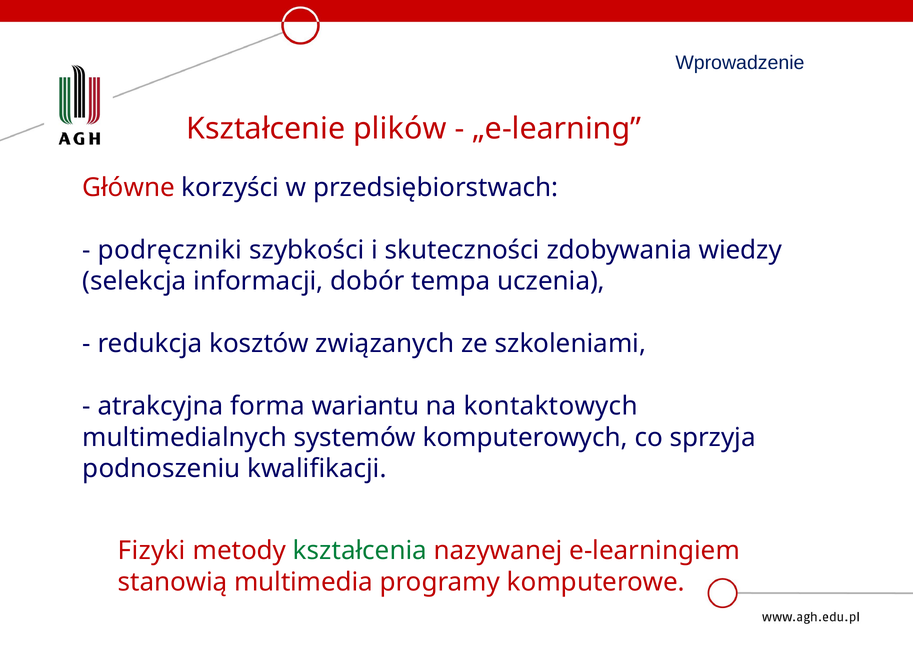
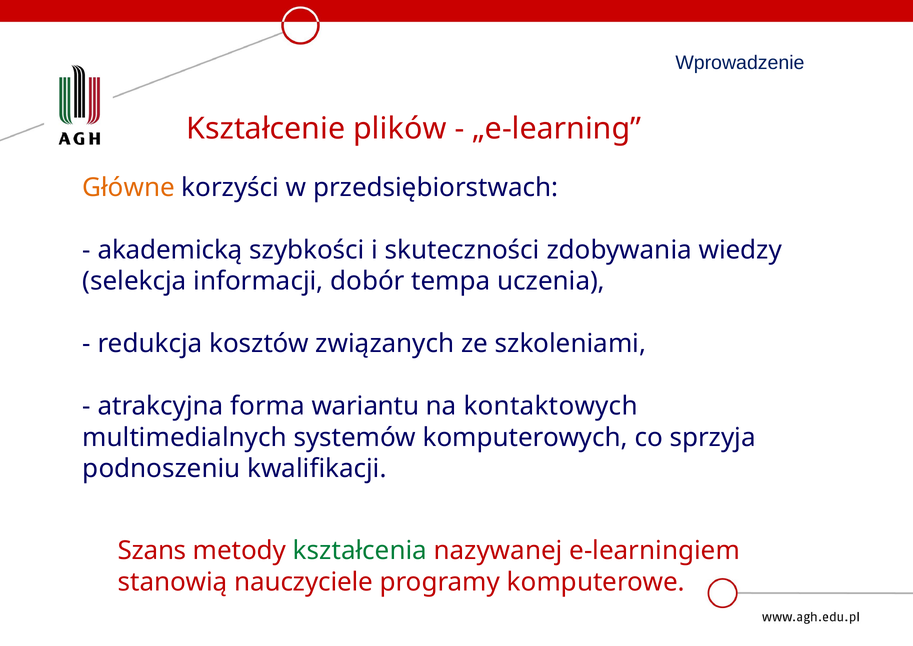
Główne colour: red -> orange (129, 187)
podręczniki: podręczniki -> akademicką (170, 250)
Fizyki: Fizyki -> Szans (152, 551)
multimedia: multimedia -> nauczyciele (304, 582)
